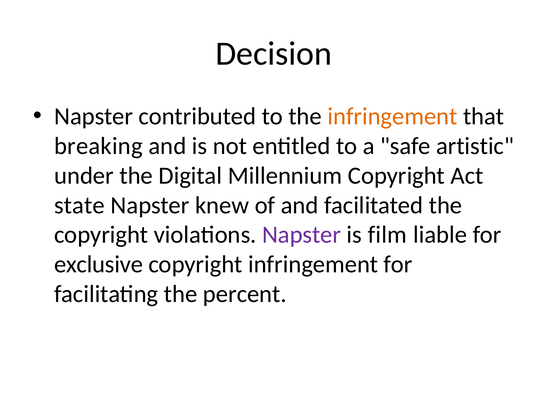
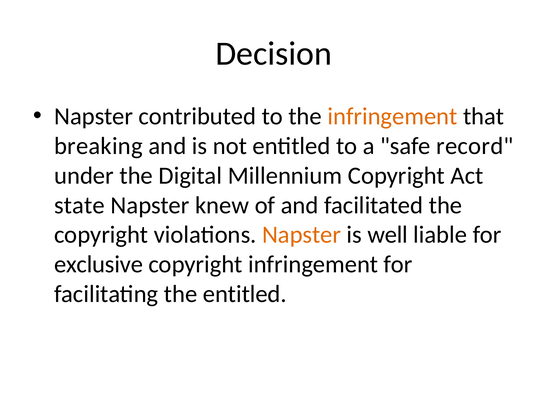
artistic: artistic -> record (475, 146)
Napster colour: purple -> orange (302, 235)
film: film -> well (388, 235)
the percent: percent -> entitled (245, 294)
